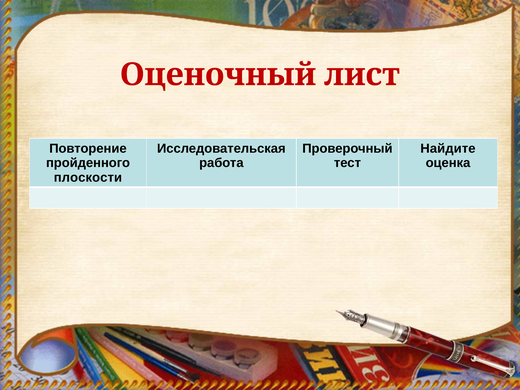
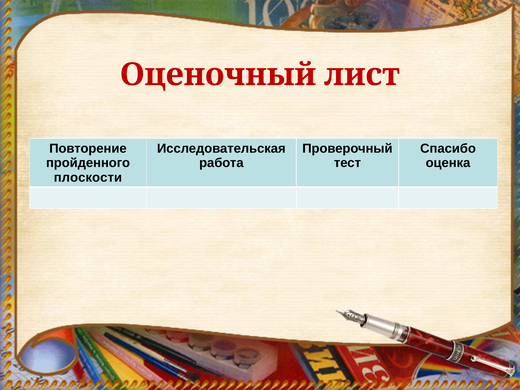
Найдите: Найдите -> Спасибо (448, 148)
